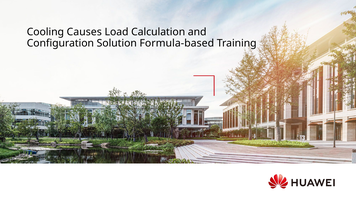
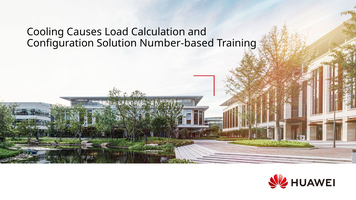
Formula-based: Formula-based -> Number-based (177, 43)
